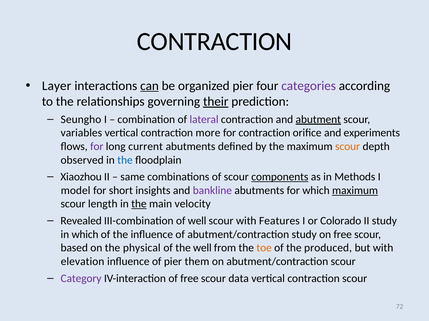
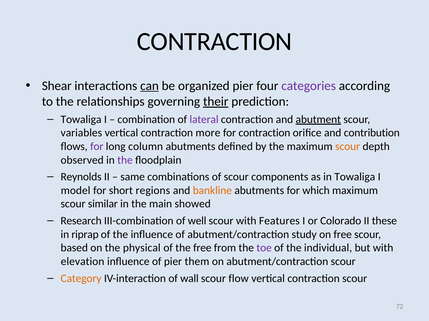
Layer: Layer -> Shear (57, 86)
Seungho: Seungho -> Towaliga (81, 120)
experiments: experiments -> contribution (372, 133)
current: current -> column (146, 147)
the colour: blue -> purple (125, 160)
Xiaozhou: Xiaozhou -> Reynolds (81, 177)
components underline: present -> none (280, 177)
in Methods: Methods -> Towaliga (355, 177)
insights: insights -> regions (153, 191)
bankline colour: purple -> orange (212, 191)
maximum underline: present -> none (355, 191)
length: length -> similar (103, 204)
the underline: present -> none (139, 204)
velocity: velocity -> showed (193, 204)
Revealed: Revealed -> Research (81, 221)
II study: study -> these (384, 221)
in which: which -> riprap (85, 235)
the well: well -> free (202, 248)
toe colour: orange -> purple (264, 248)
produced: produced -> individual (328, 248)
Category colour: purple -> orange (81, 279)
of free: free -> wall (189, 279)
data: data -> flow (239, 279)
